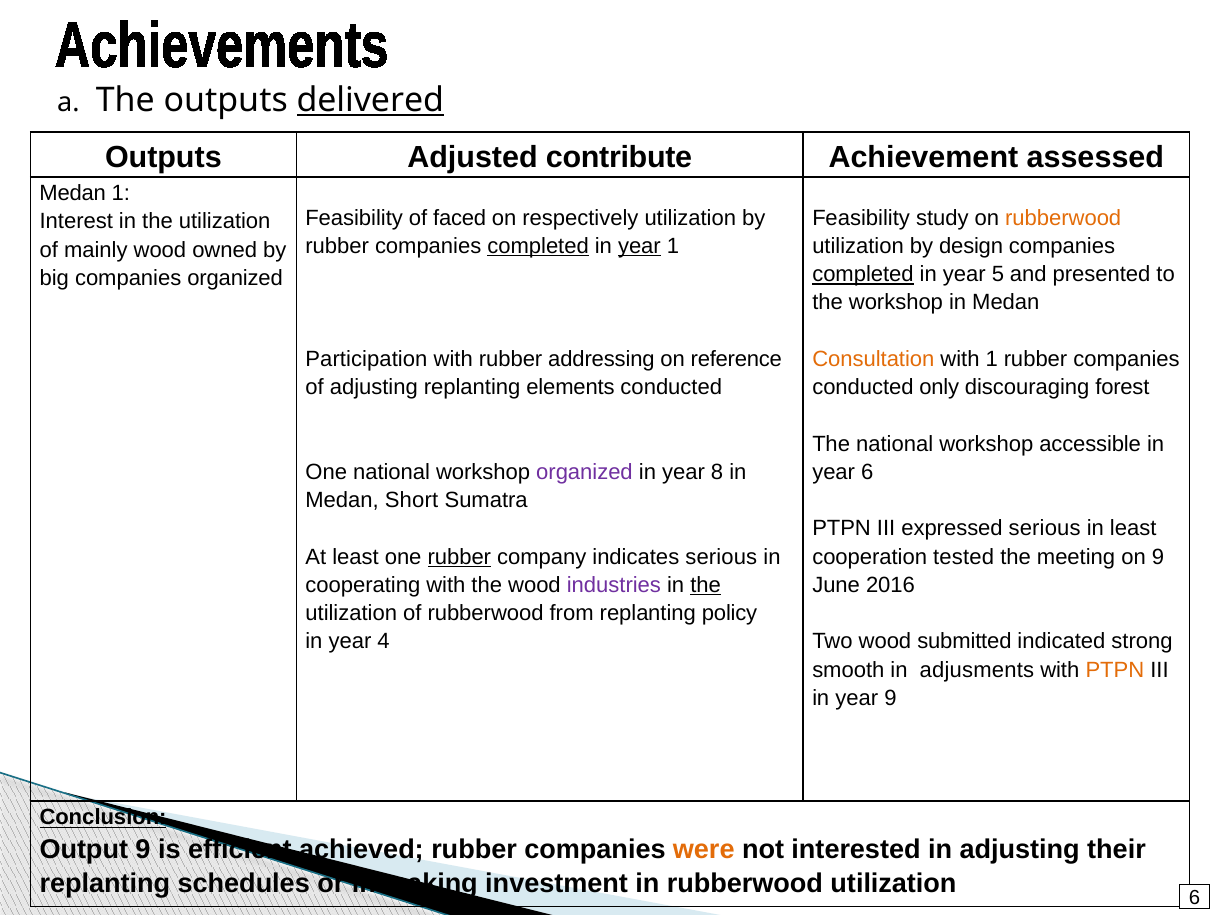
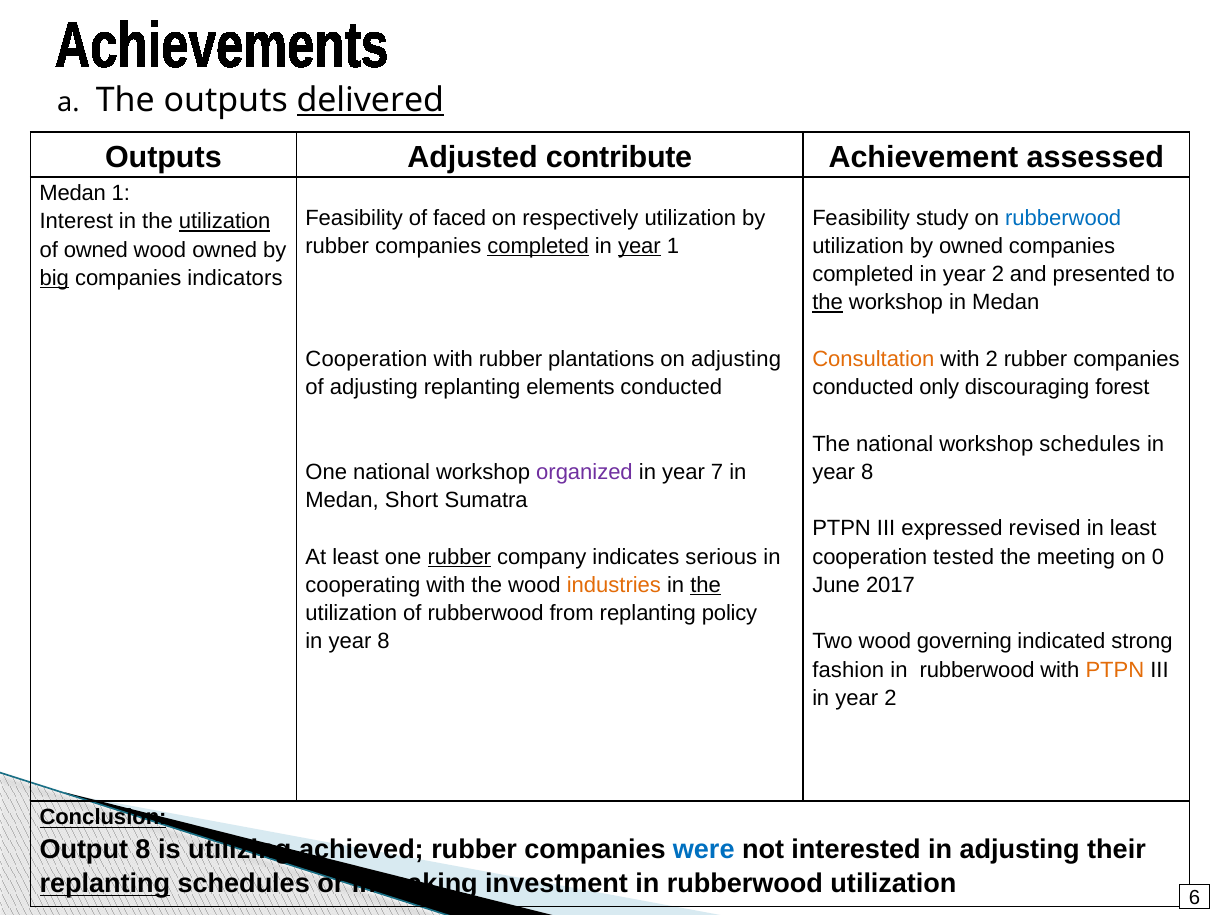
rubberwood colour: orange -> blue (1063, 218)
utilization underline: none -> present (225, 222)
by design: design -> owned (971, 246)
of mainly: mainly -> owned (96, 250)
completed underline: present -> none (863, 274)
5: 5 -> 2 (998, 274)
big underline: none -> present (54, 278)
companies organized: organized -> indicators (235, 278)
the underline: none -> present (828, 303)
Participation: Participation -> Cooperation (366, 359)
addressing: addressing -> plantations (601, 359)
on reference: reference -> adjusting (736, 359)
with 1: 1 -> 2 (992, 359)
workshop accessible: accessible -> schedules (1090, 444)
8: 8 -> 7 (717, 472)
6: 6 -> 8 (867, 472)
expressed serious: serious -> revised (1045, 529)
on 9: 9 -> 0 (1158, 557)
industries colour: purple -> orange (614, 585)
2016: 2016 -> 2017 (890, 585)
4: 4 -> 8 (384, 642)
submitted: submitted -> governing (964, 642)
smooth: smooth -> fashion (848, 670)
adjusments: adjusments -> rubberwood (977, 670)
9: 9 -> 2 (890, 698)
Output 9: 9 -> 8 (143, 849)
efficient: efficient -> utilizing (240, 849)
were colour: orange -> blue (704, 849)
replanting underline: none -> present (105, 884)
